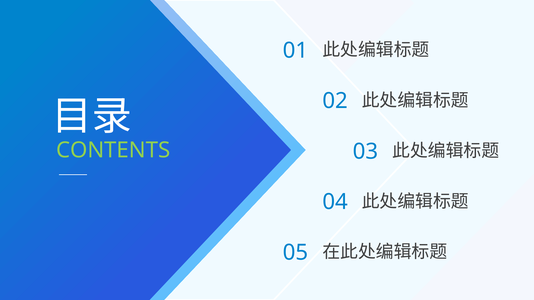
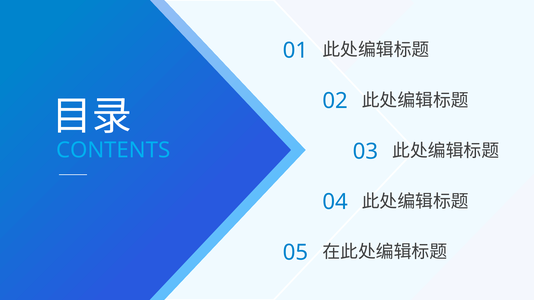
CONTENTS colour: light green -> light blue (113, 150)
